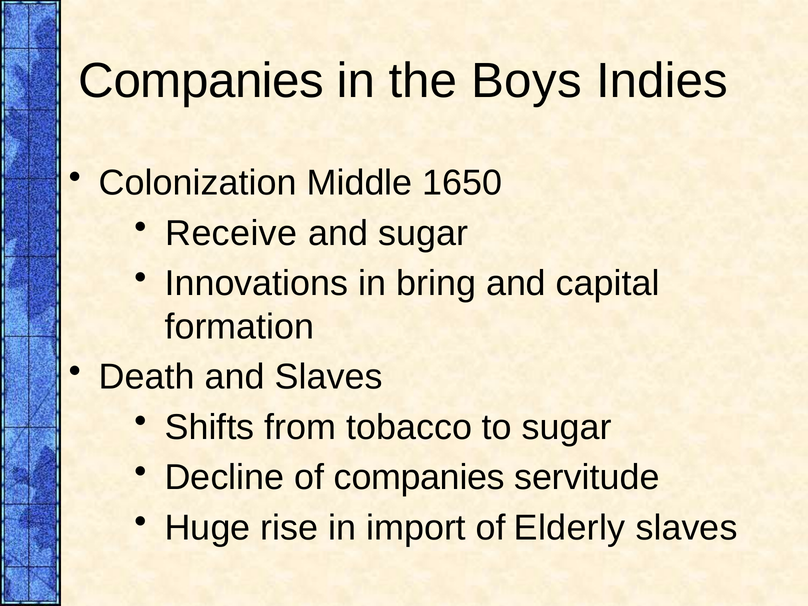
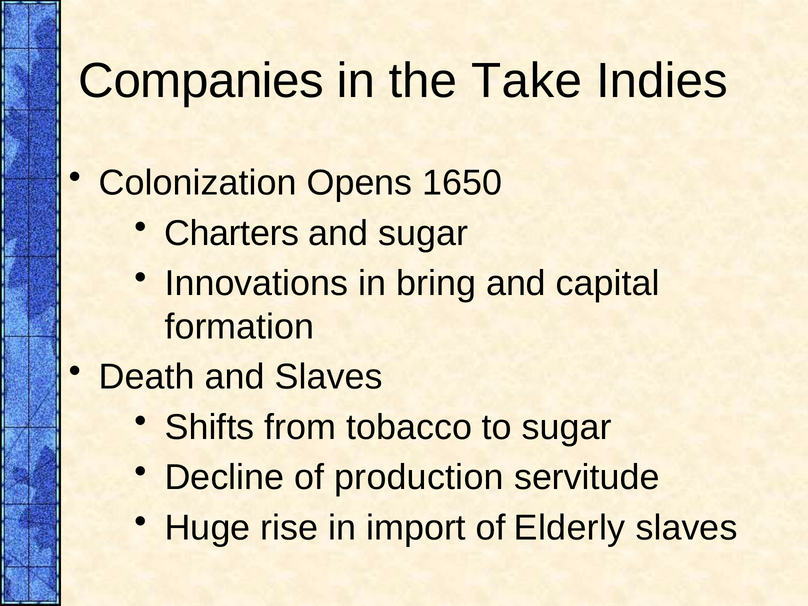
Boys: Boys -> Take (527, 81)
Middle: Middle -> Opens (360, 183)
Receive: Receive -> Charters (232, 233)
of companies: companies -> production (419, 478)
